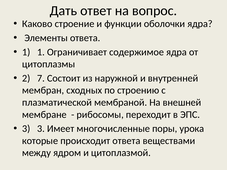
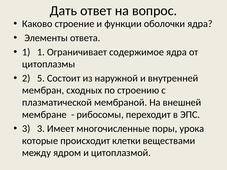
7: 7 -> 5 (41, 78)
происходит ответа: ответа -> клетки (127, 141)
